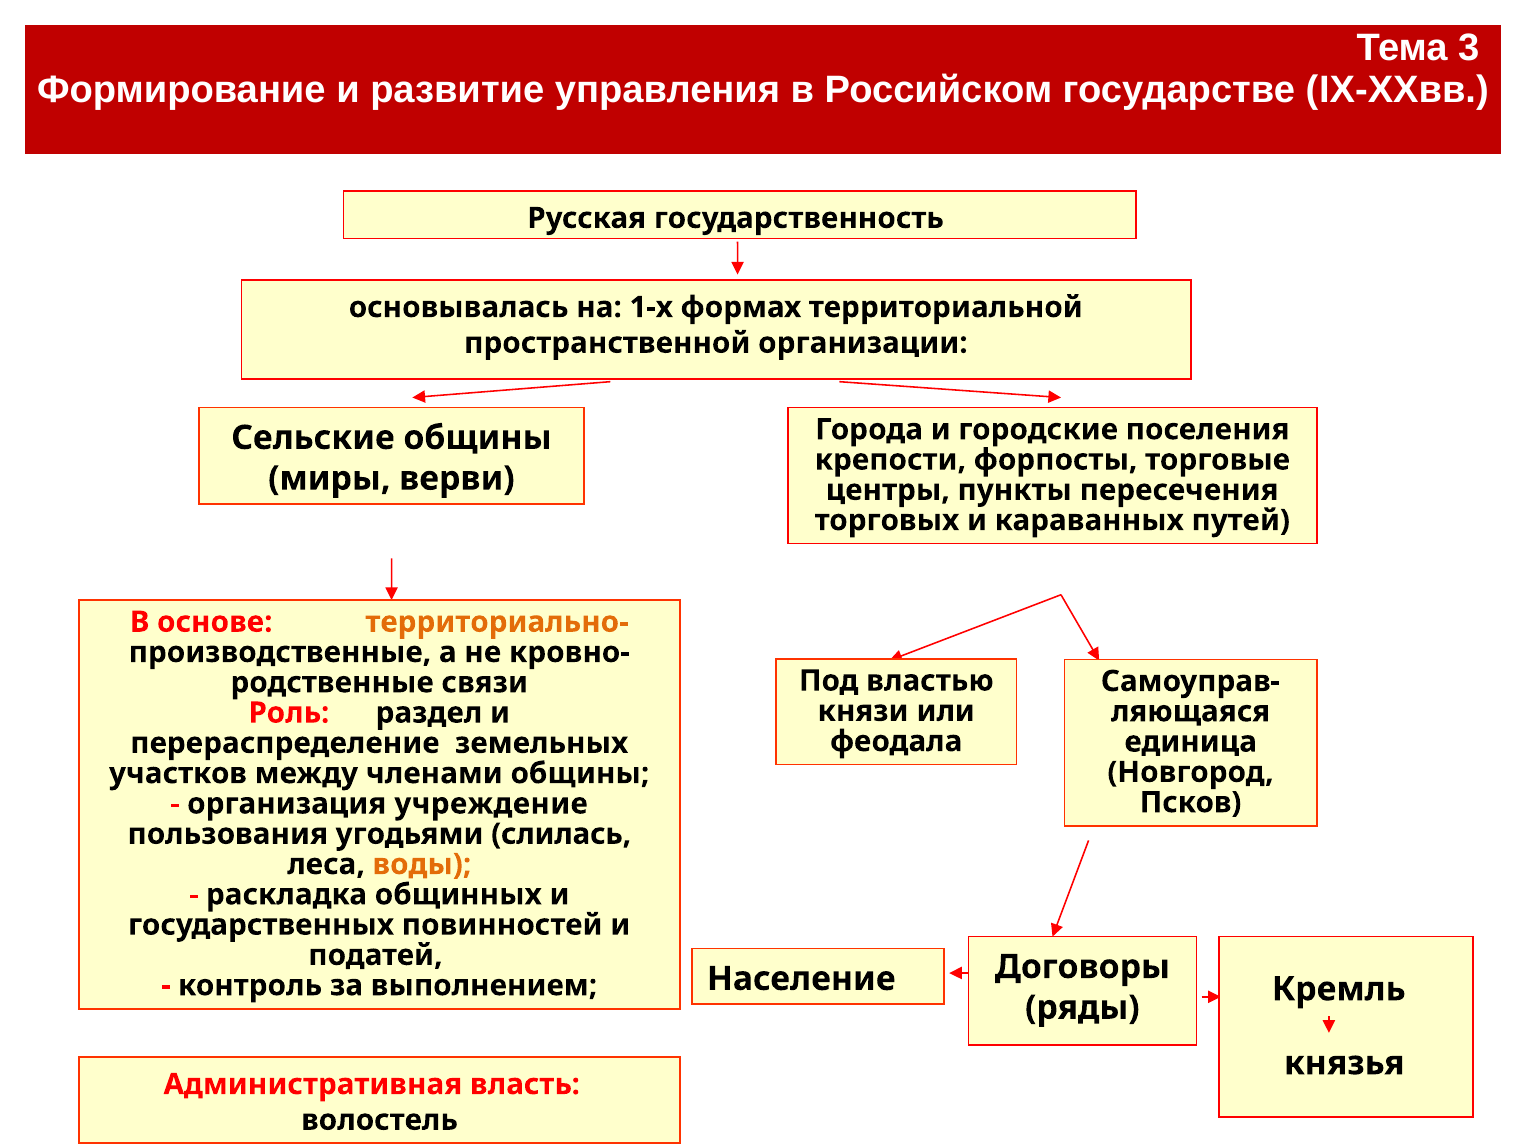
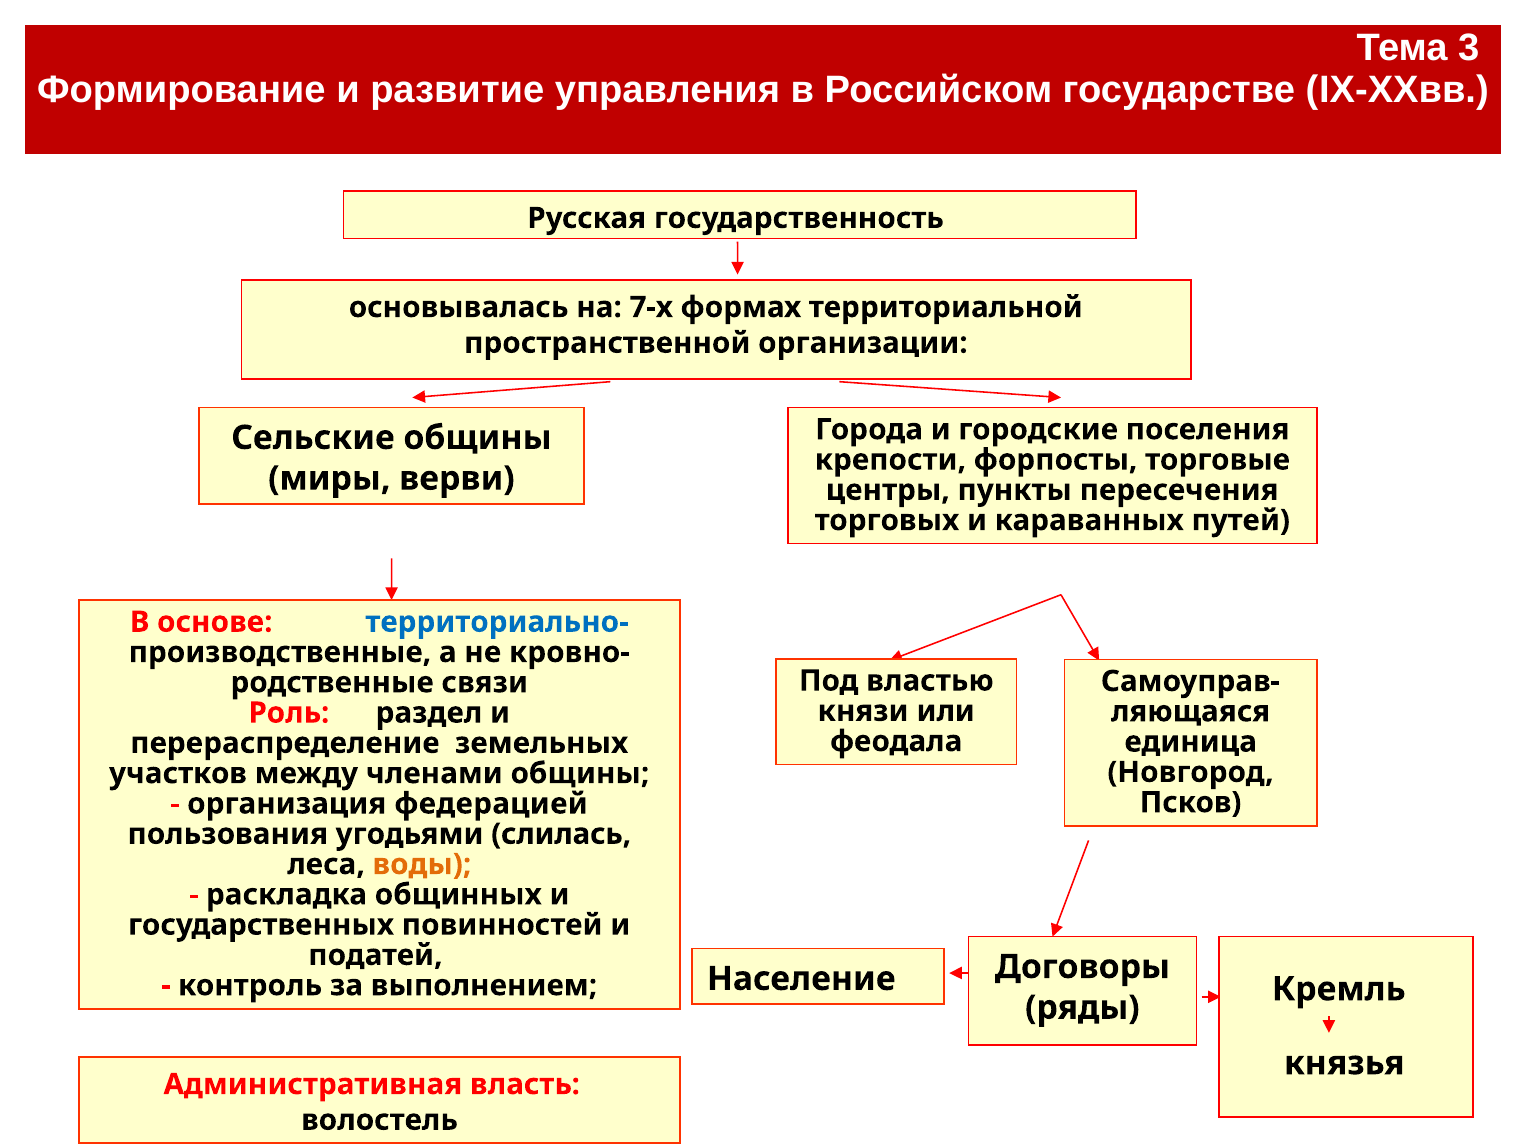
1-х: 1-х -> 7-х (651, 307)
территориально- colour: orange -> blue (497, 622)
учреждение: учреждение -> федерацией (491, 803)
